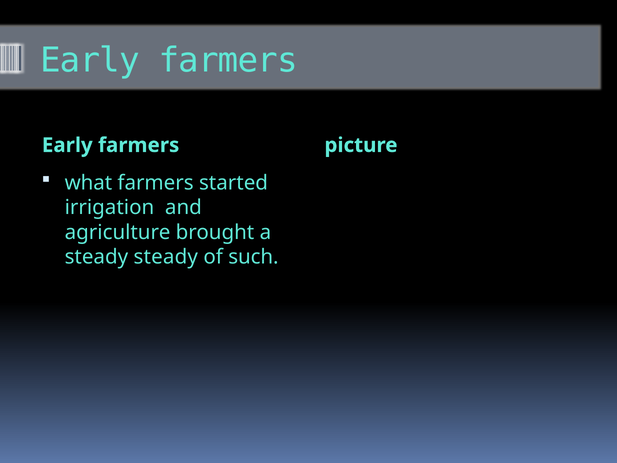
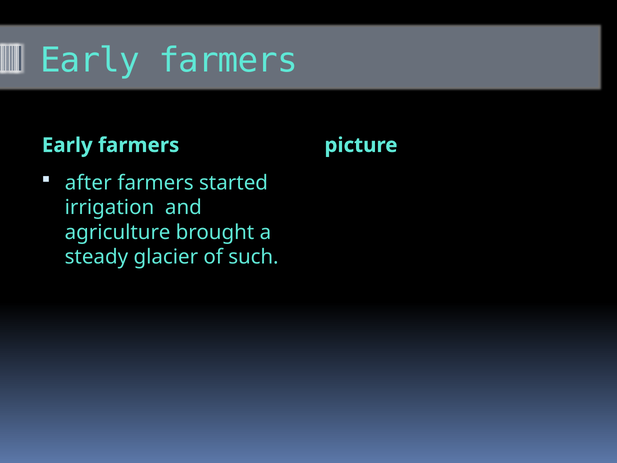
what: what -> after (88, 183)
steady steady: steady -> glacier (166, 257)
